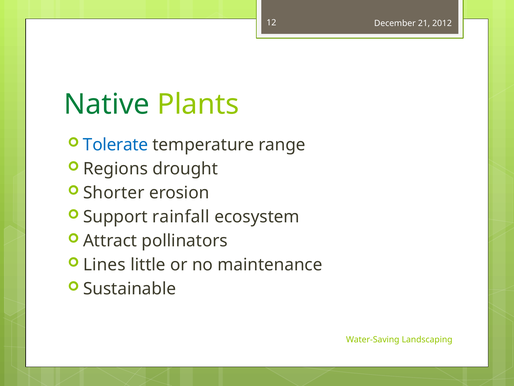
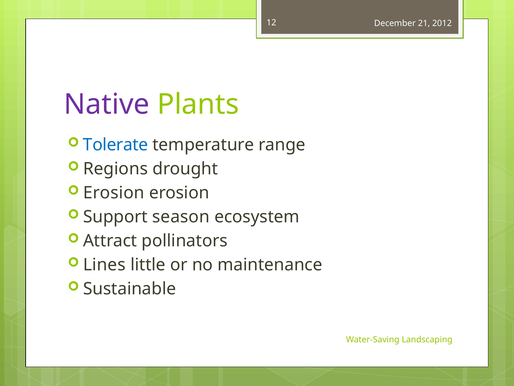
Native colour: green -> purple (107, 104)
Shorter: Shorter -> Erosion (114, 193)
rainfall: rainfall -> season (181, 217)
